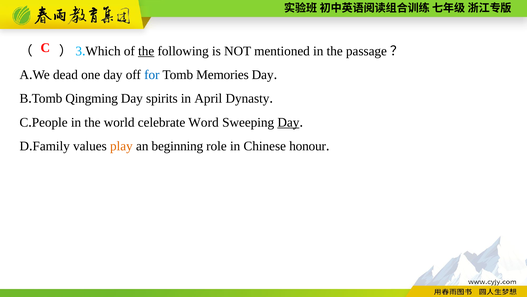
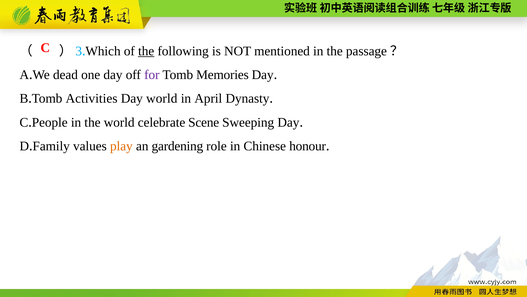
for colour: blue -> purple (152, 75)
Qingming: Qingming -> Activities (92, 98)
Day spirits: spirits -> world (162, 98)
Word: Word -> Scene (204, 122)
Day underline: present -> none (288, 122)
beginning: beginning -> gardening (177, 146)
